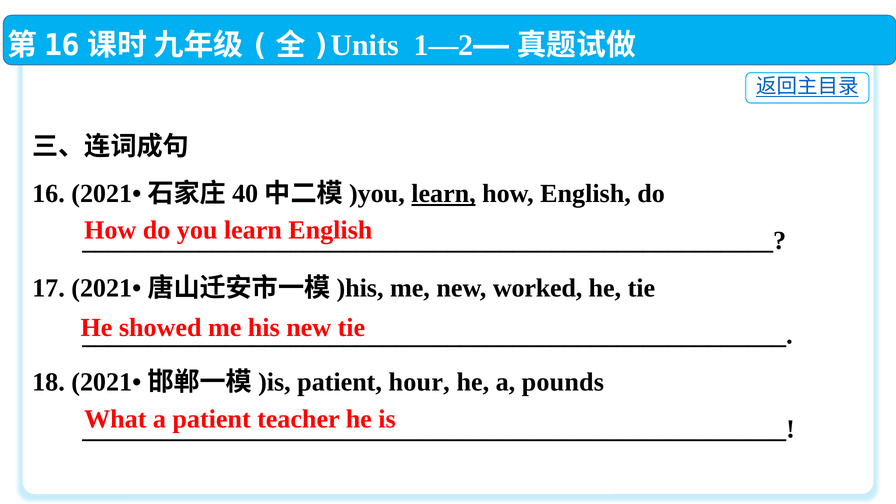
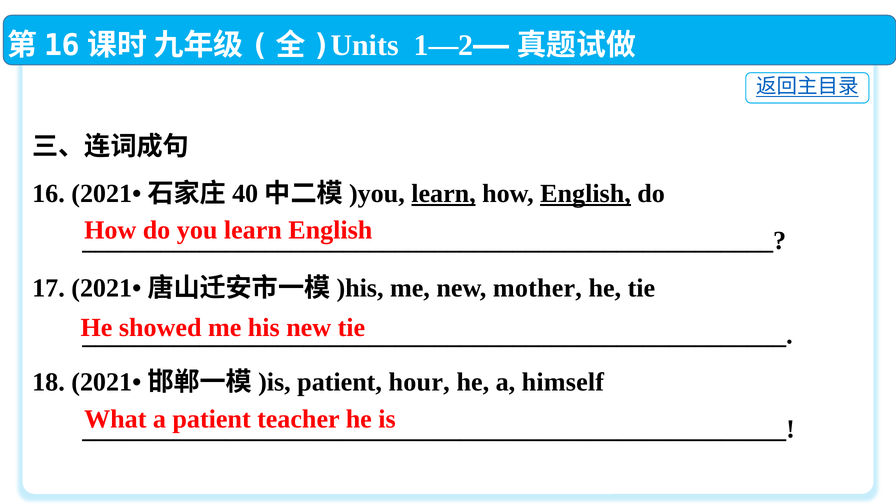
English underline: none -> present (586, 194)
worked: worked -> mother (537, 288)
pounds: pounds -> himself (563, 382)
